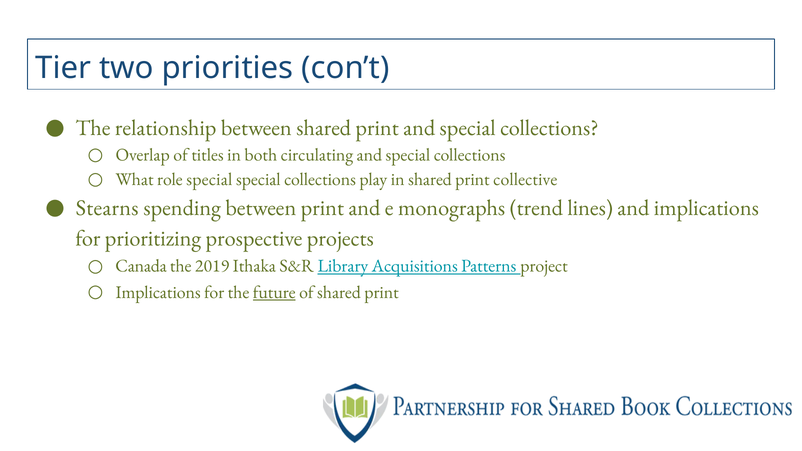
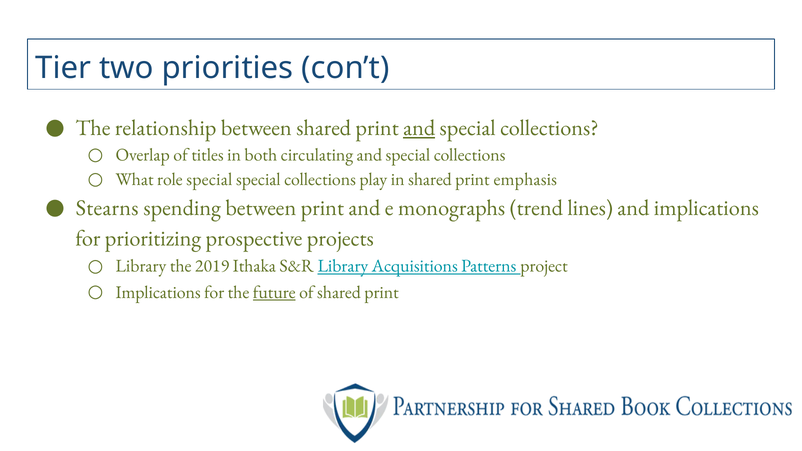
and underline: none -> present (419, 128)
collective: collective -> emphasis (525, 179)
Canada: Canada -> Library (141, 266)
